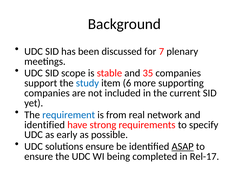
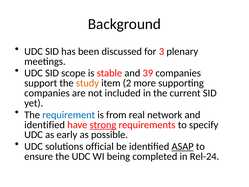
7: 7 -> 3 (161, 51)
35: 35 -> 39 (148, 73)
study colour: blue -> orange (87, 83)
6: 6 -> 2 (127, 83)
strong underline: none -> present (103, 125)
solutions ensure: ensure -> official (100, 146)
Rel-17: Rel-17 -> Rel-24 (204, 156)
